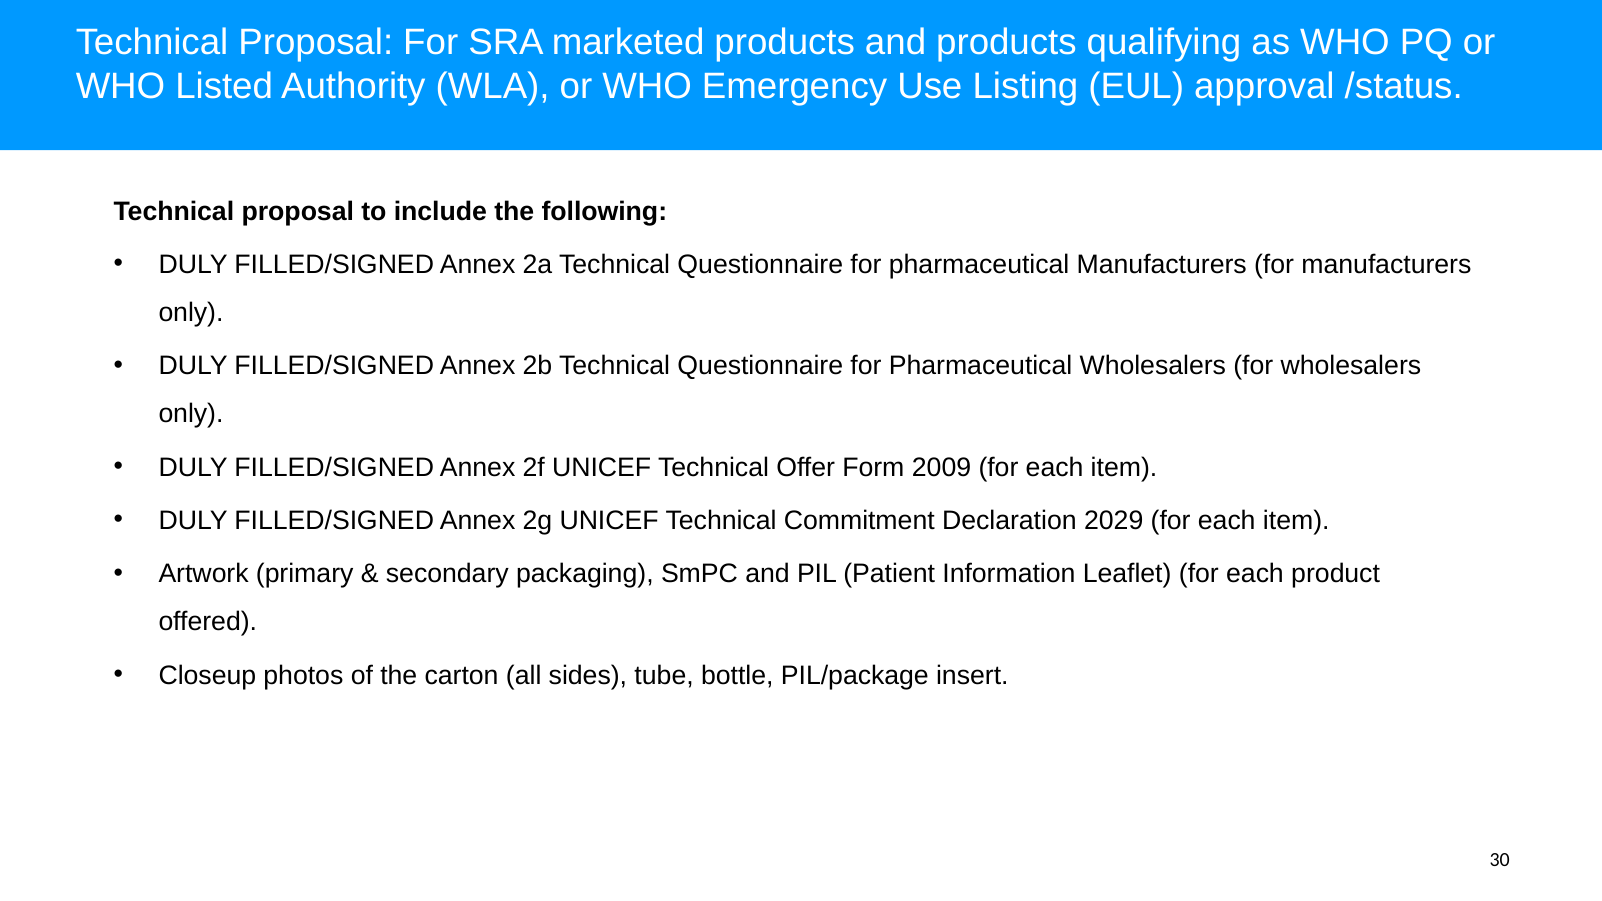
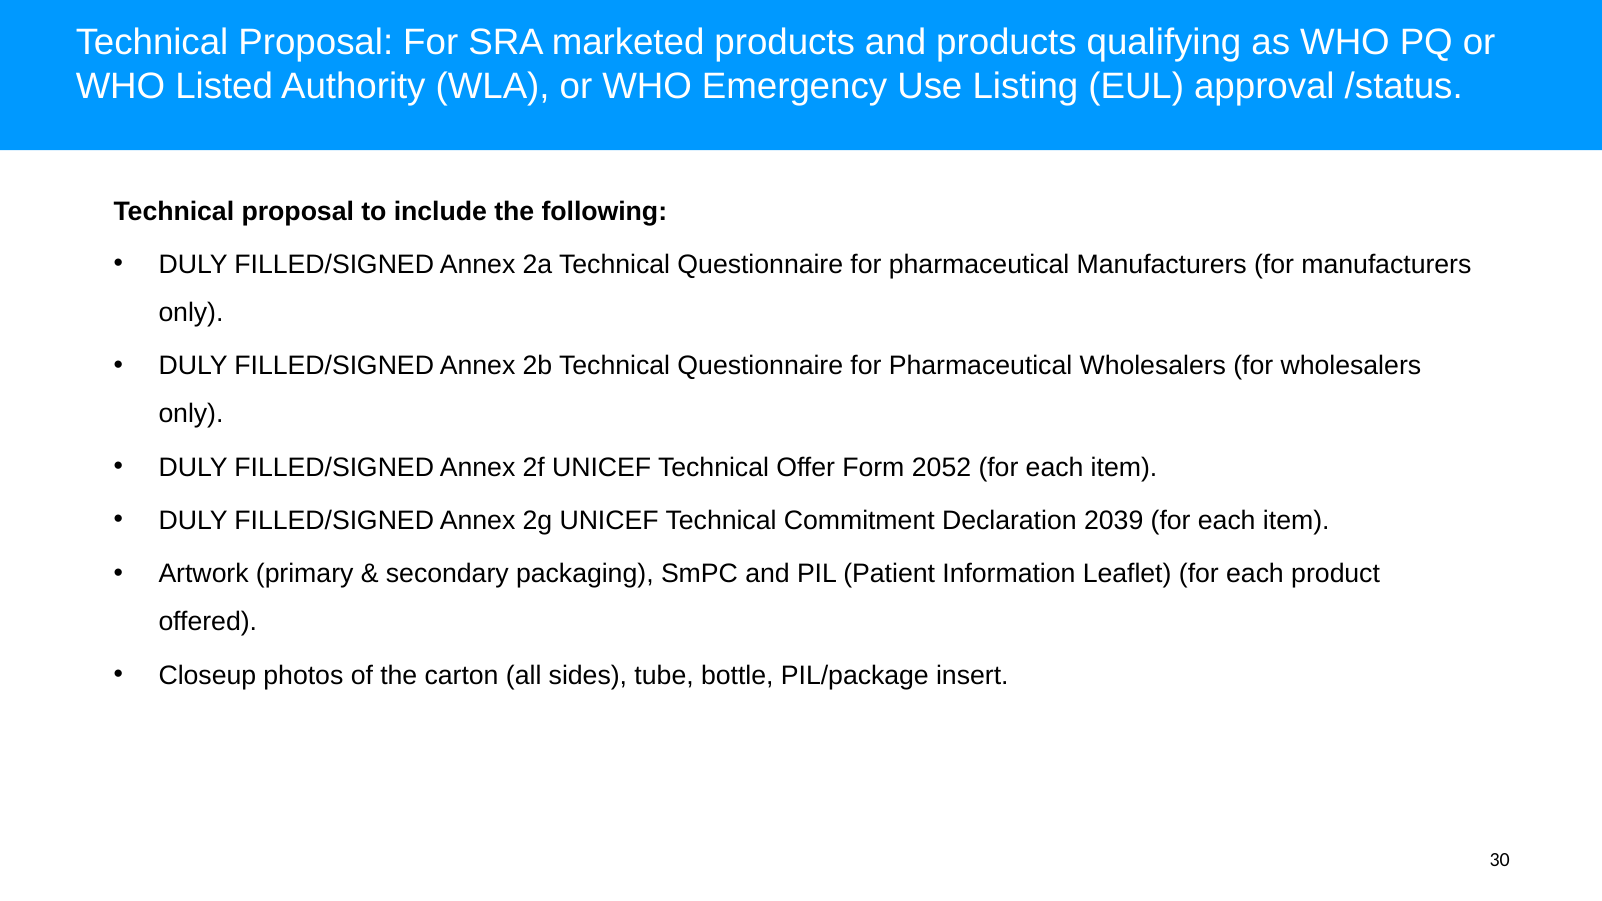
2009: 2009 -> 2052 (942, 467)
2029: 2029 -> 2039 (1114, 521)
